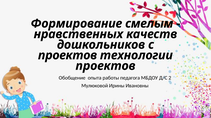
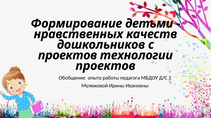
смелым: смелым -> детьми (149, 24)
